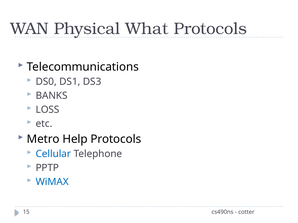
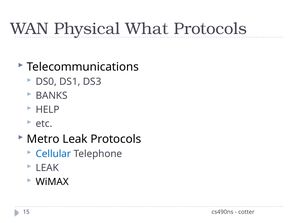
LOSS: LOSS -> HELP (48, 110)
Metro Help: Help -> Leak (75, 139)
PPTP: PPTP -> LEAK (47, 168)
WiMAX colour: blue -> black (52, 182)
